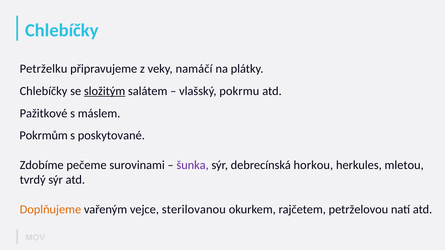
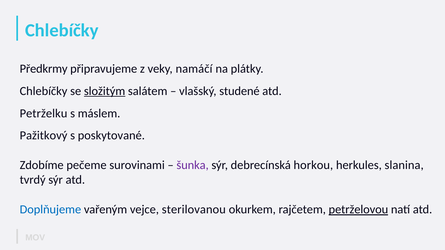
Petrželku: Petrželku -> Předkrmy (44, 69)
pokrmu: pokrmu -> studené (239, 91)
Pažitkové: Pažitkové -> Petrželku (44, 113)
Pokrmům: Pokrmům -> Pažitkový (44, 136)
mletou: mletou -> slanina (404, 165)
Doplňujeme colour: orange -> blue (50, 210)
petrželovou underline: none -> present (358, 210)
